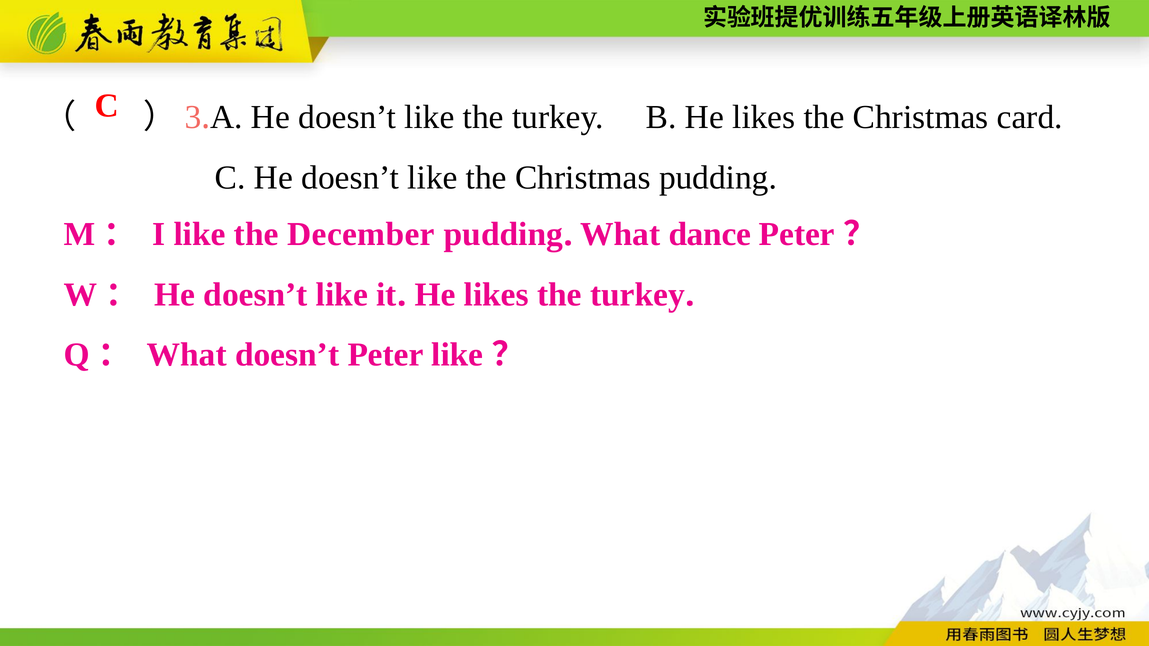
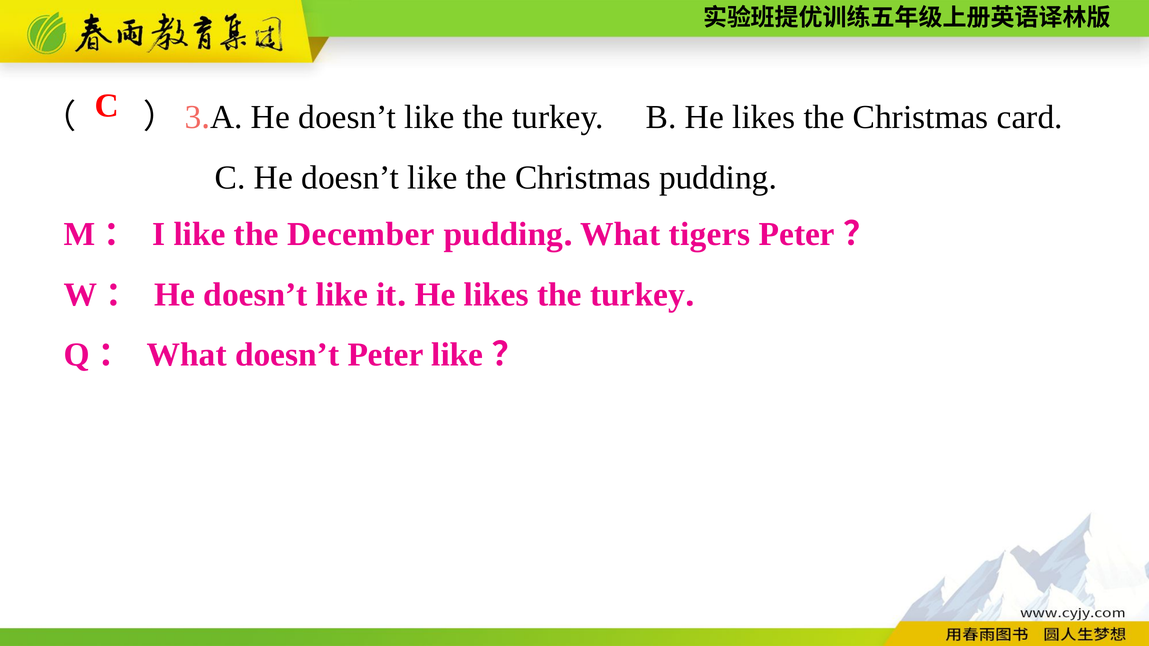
dance: dance -> tigers (709, 234)
